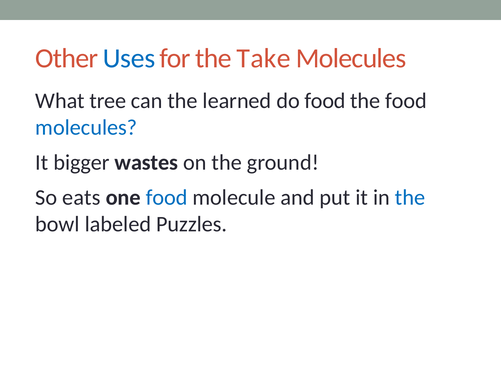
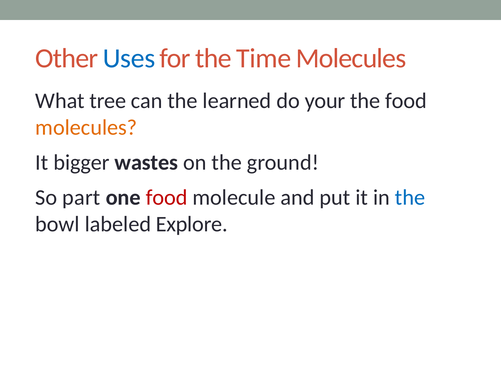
Take: Take -> Time (264, 58)
do food: food -> your (325, 101)
molecules colour: blue -> orange (86, 128)
eats: eats -> part (81, 198)
food colour: blue -> red (167, 198)
Puzzles: Puzzles -> Explore (192, 225)
